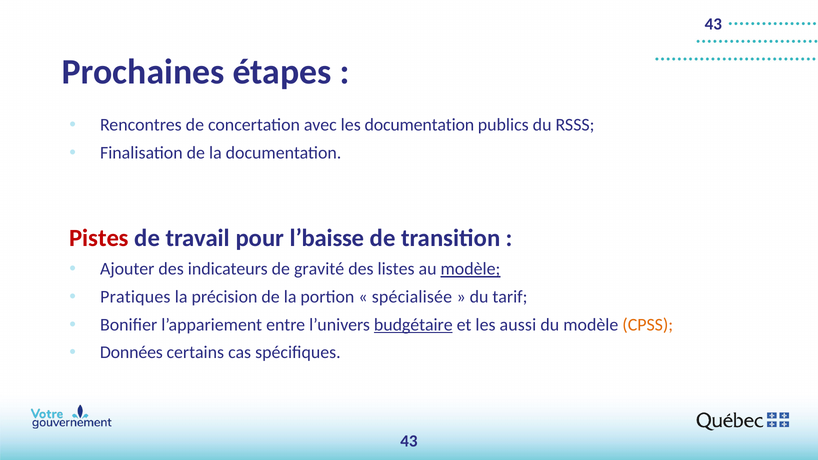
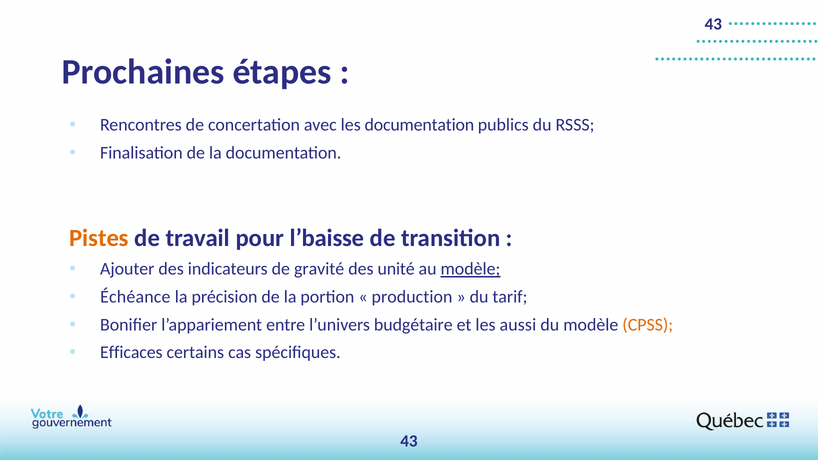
Pistes colour: red -> orange (99, 238)
listes: listes -> unité (396, 269)
Pratiques: Pratiques -> Échéance (135, 297)
spécialisée: spécialisée -> production (412, 297)
budgétaire underline: present -> none (413, 325)
Données: Données -> Efficaces (131, 353)
